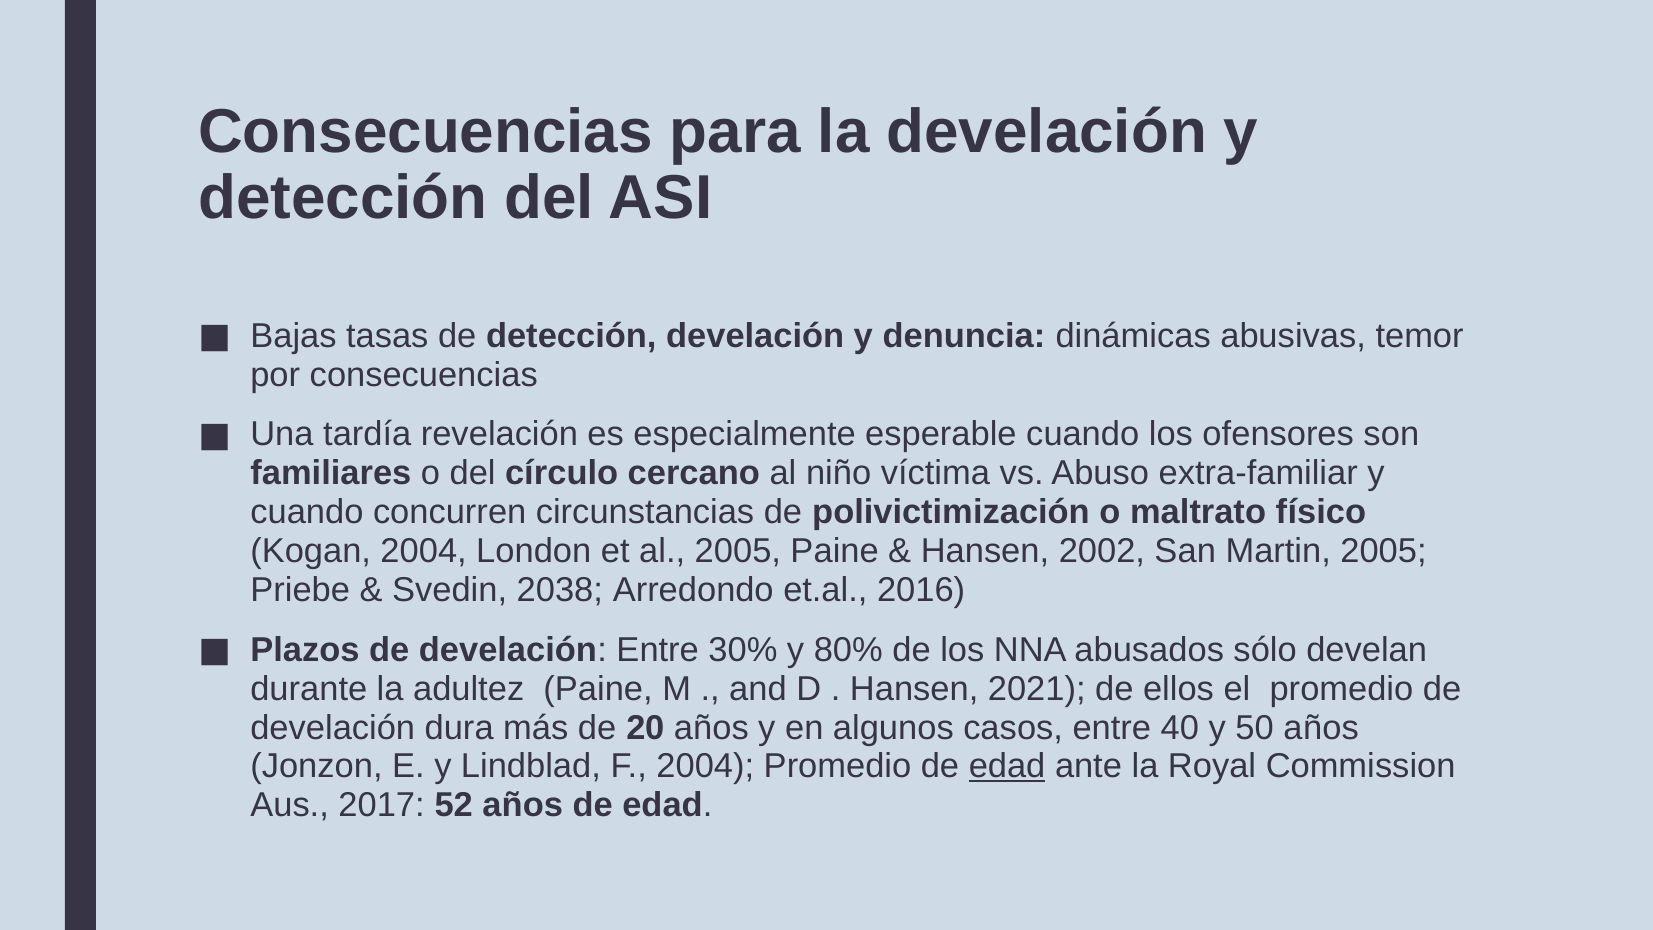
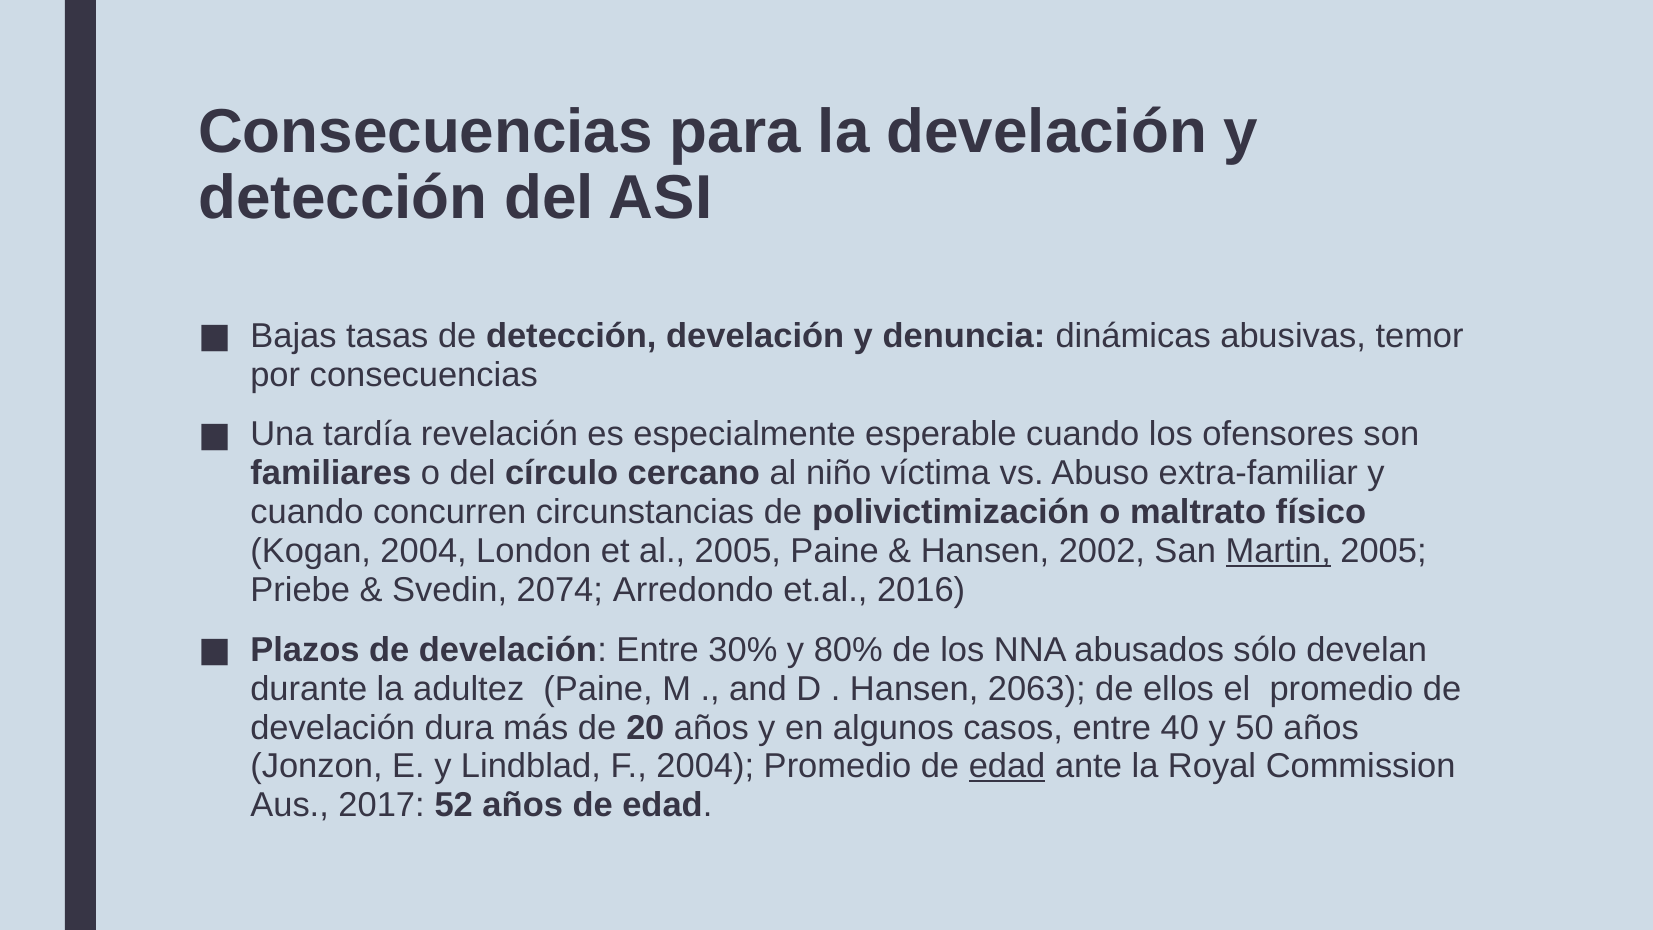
Martin underline: none -> present (1278, 551)
2038: 2038 -> 2074 (560, 590)
2021: 2021 -> 2063 (1037, 689)
